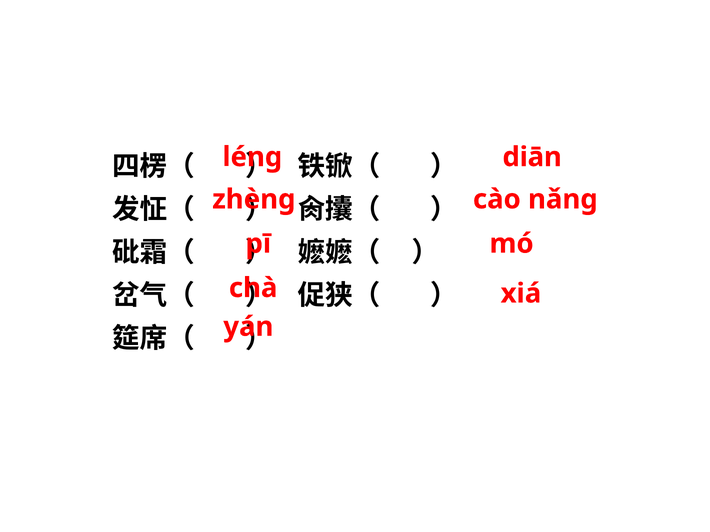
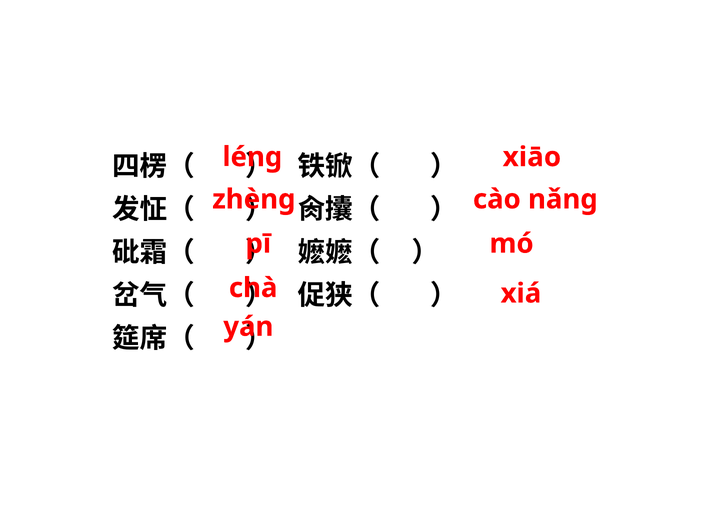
diān: diān -> xiāo (532, 157)
